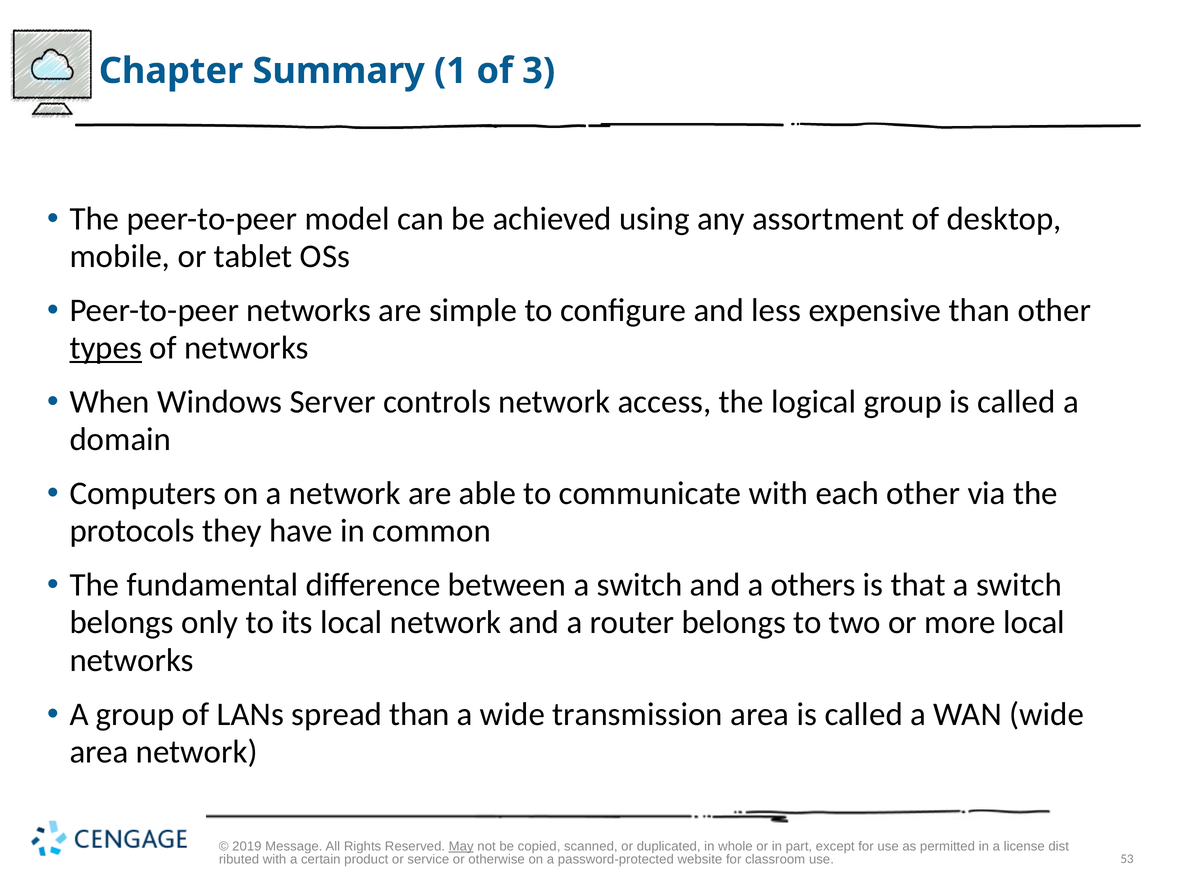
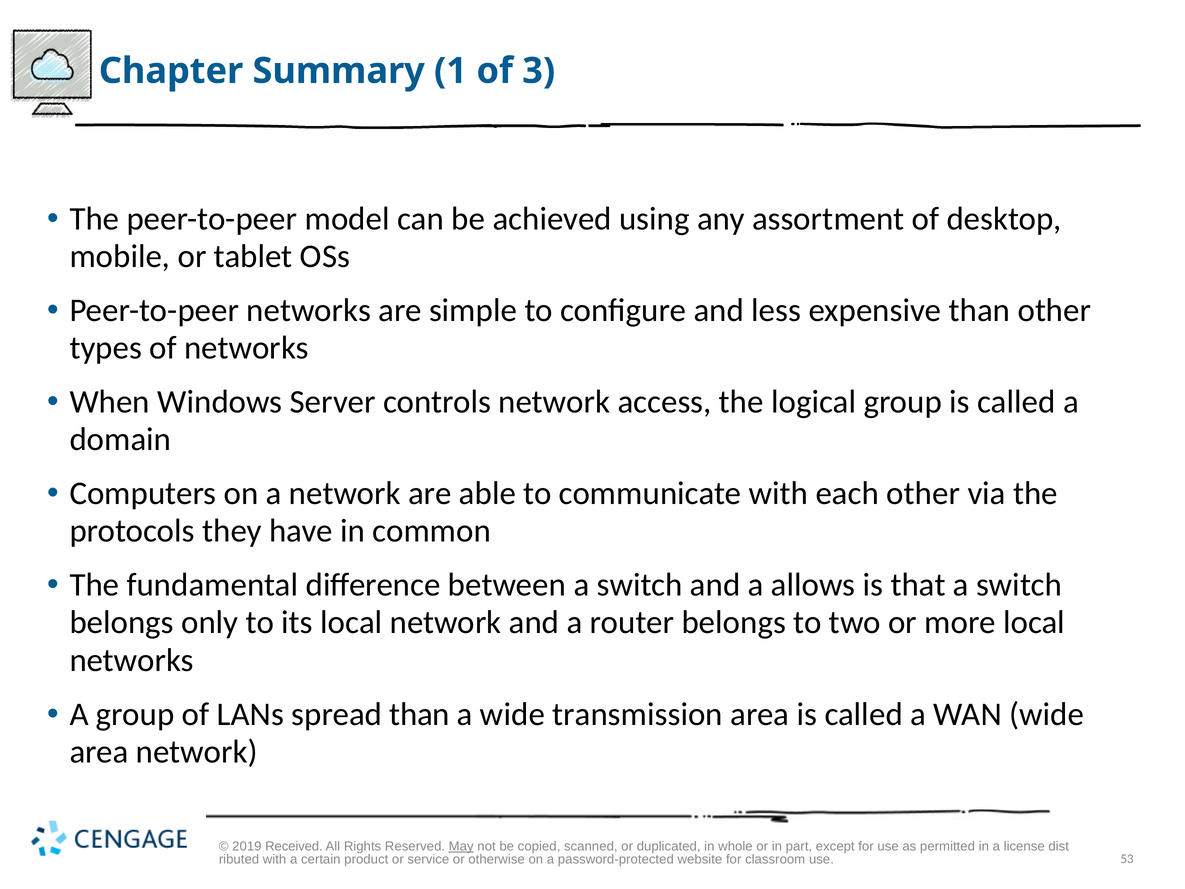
types underline: present -> none (106, 348)
others: others -> allows (813, 585)
Message: Message -> Received (294, 846)
